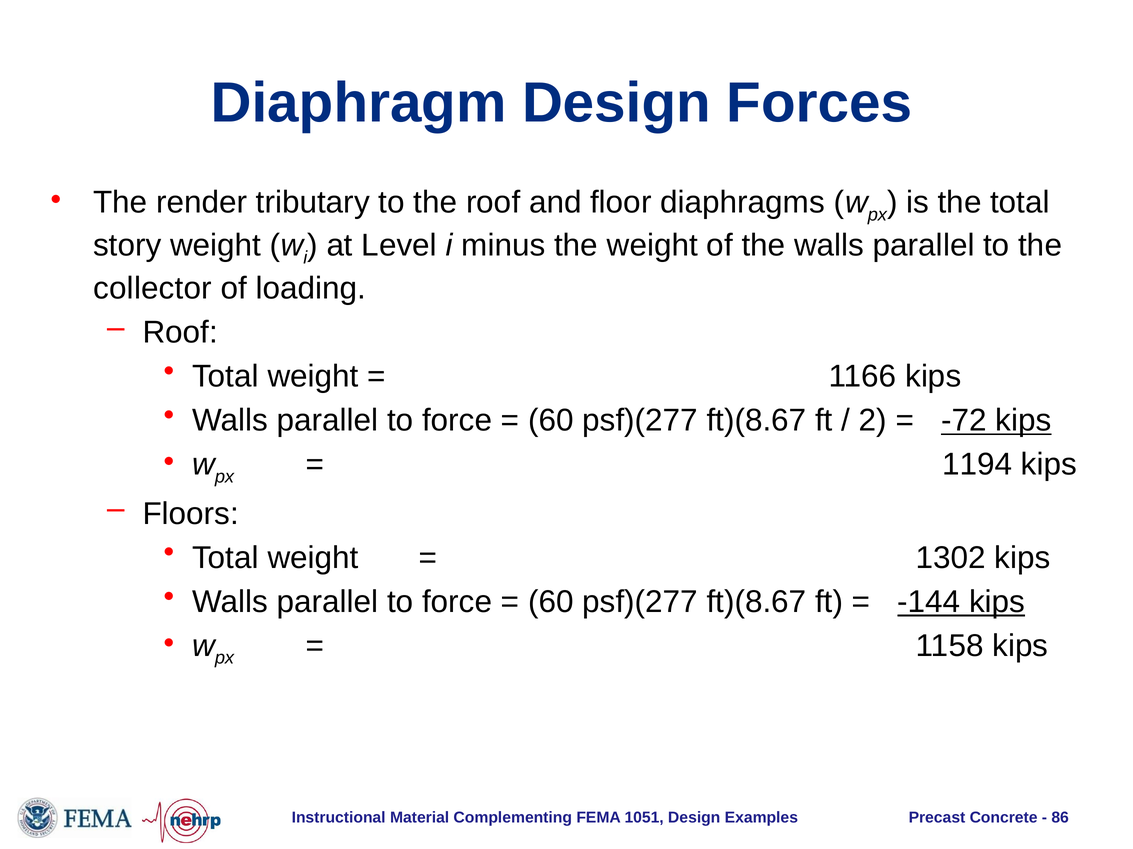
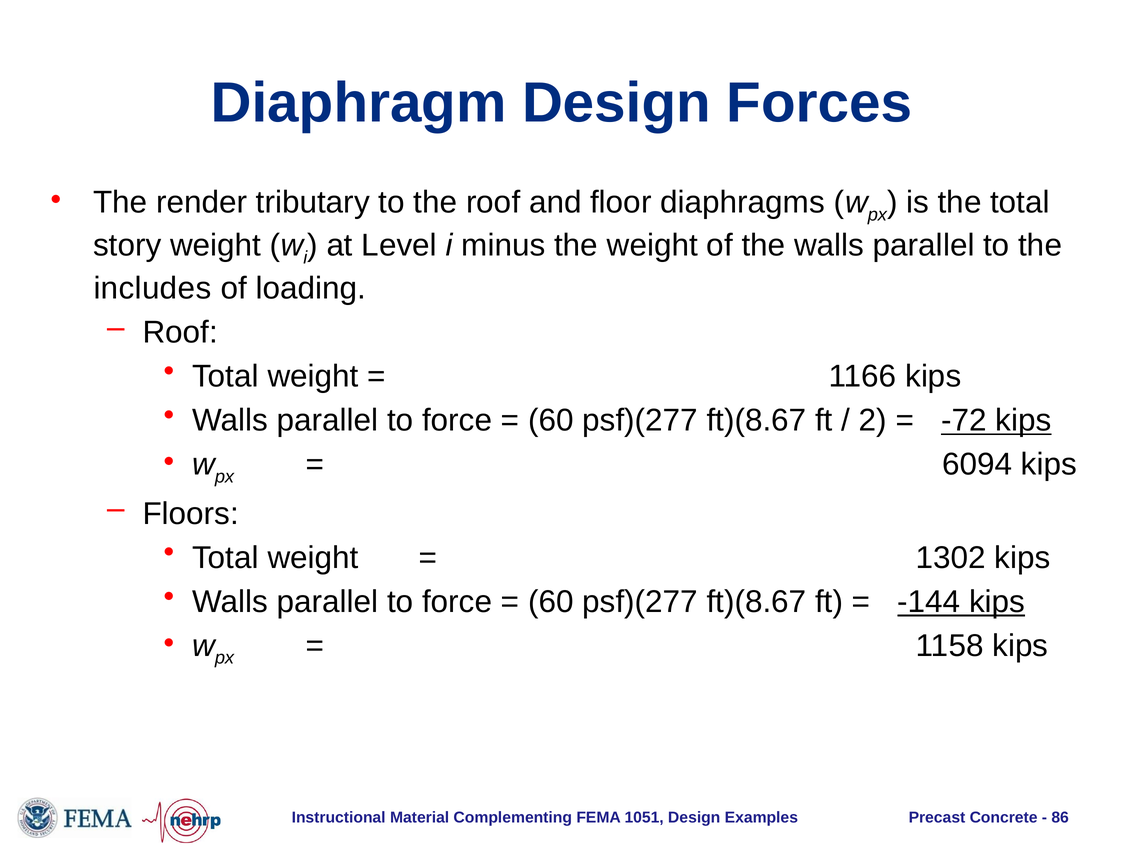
collector: collector -> includes (153, 289)
1194: 1194 -> 6094 (977, 465)
